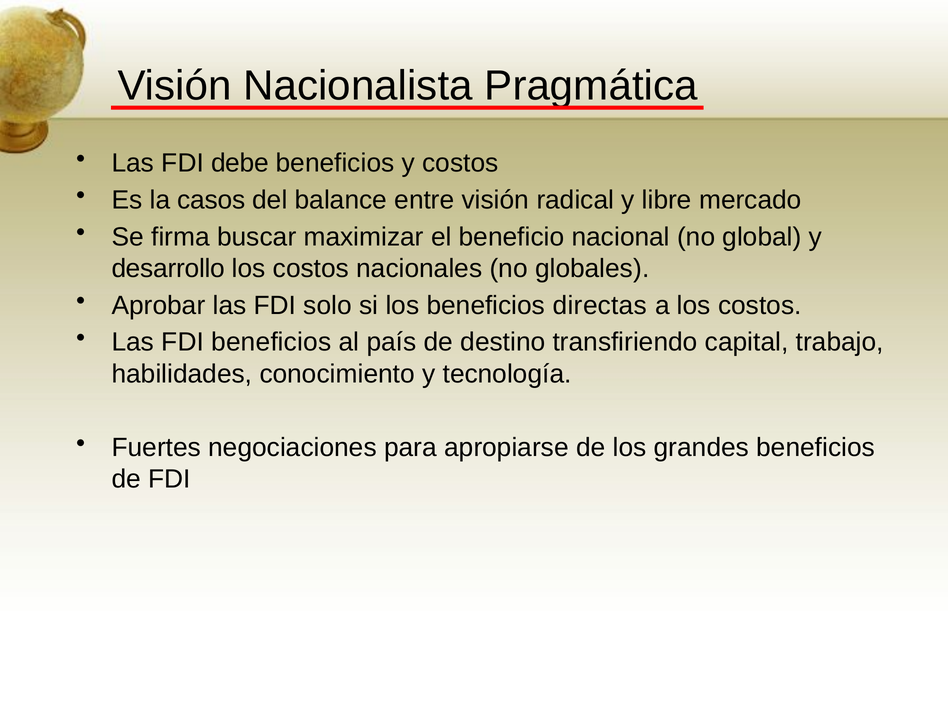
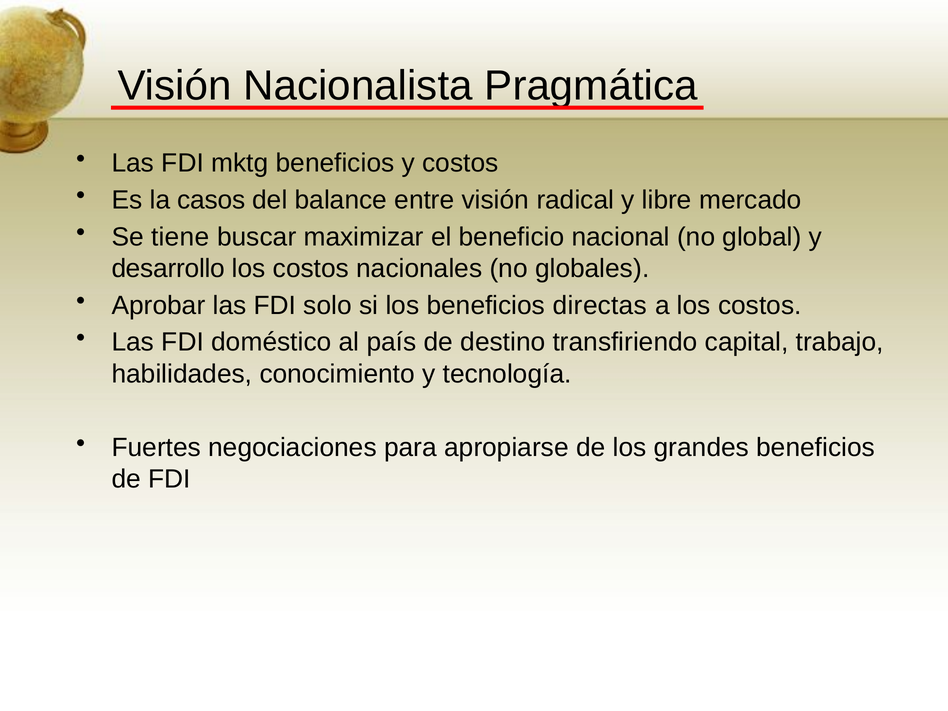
debe: debe -> mktg (240, 163)
firma: firma -> tiene (180, 237)
FDI beneficios: beneficios -> doméstico (271, 342)
